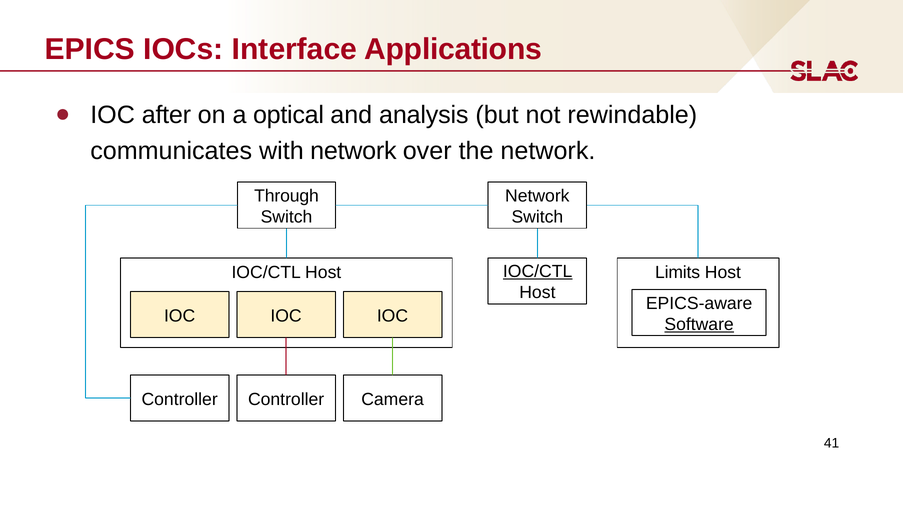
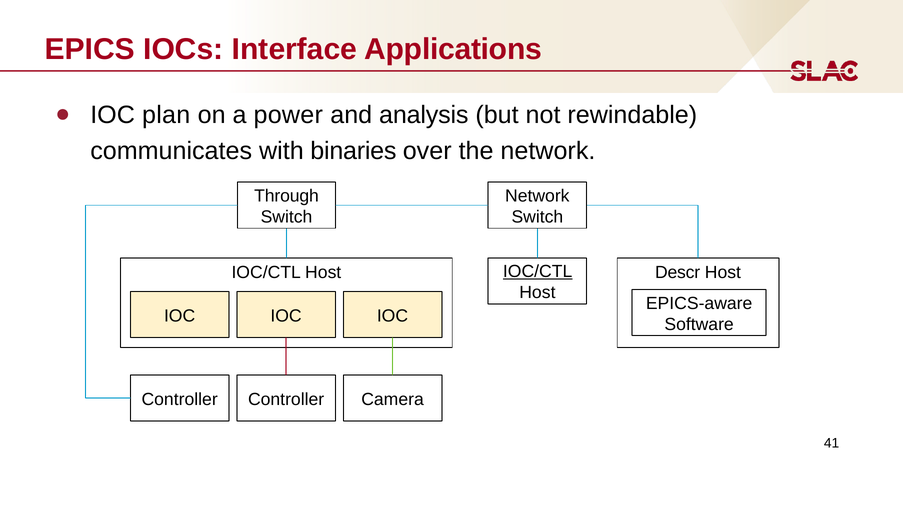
after: after -> plan (166, 115)
optical: optical -> power (288, 115)
with network: network -> binaries (353, 151)
Limits: Limits -> Descr (678, 272)
Software underline: present -> none (699, 324)
